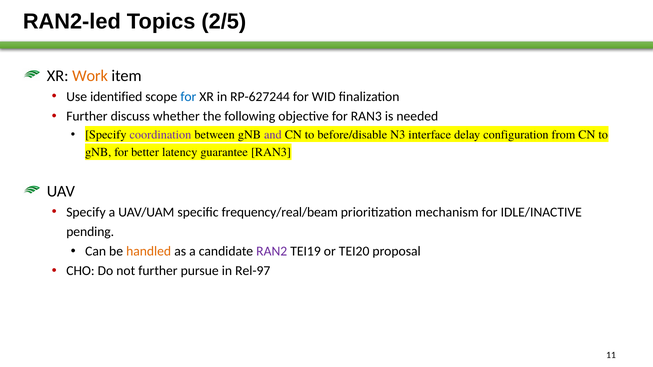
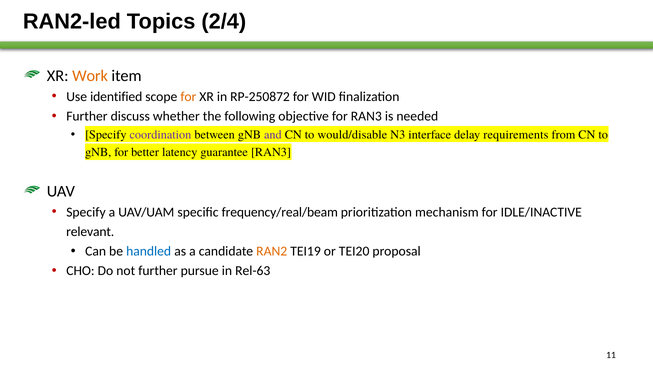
2/5: 2/5 -> 2/4 (224, 22)
for colour: blue -> orange (188, 97)
RP-627244: RP-627244 -> RP-250872 (260, 97)
before/disable: before/disable -> would/disable (352, 135)
configuration: configuration -> requirements (516, 135)
pending: pending -> relevant (90, 232)
handled colour: orange -> blue (149, 252)
RAN2 colour: purple -> orange (272, 252)
Rel-97: Rel-97 -> Rel-63 (253, 271)
